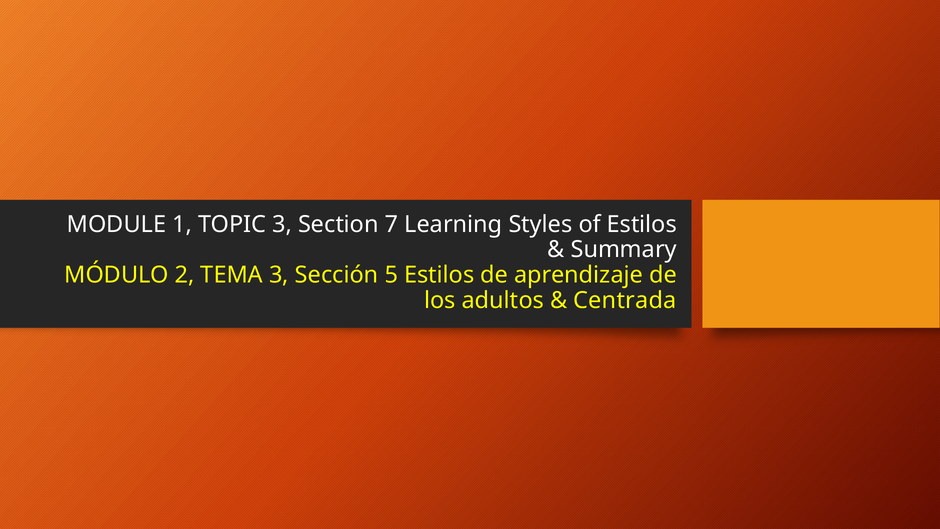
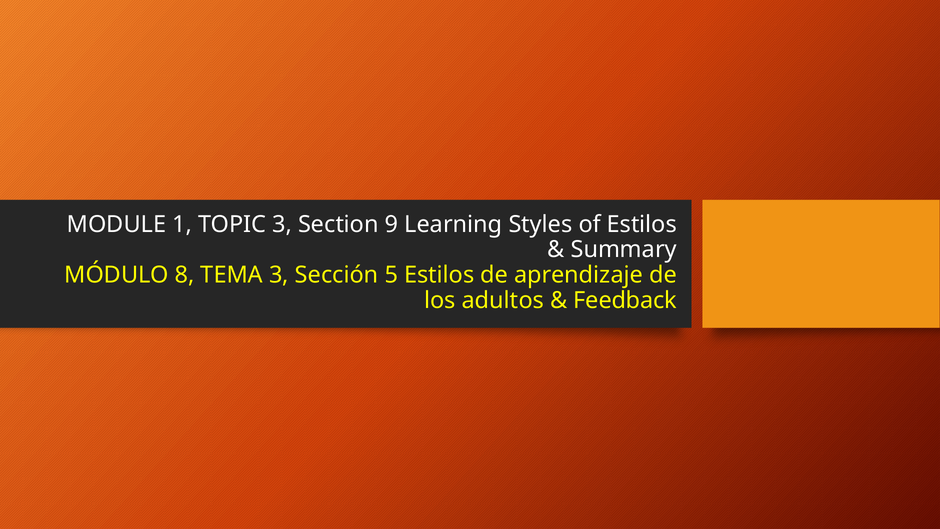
7: 7 -> 9 (392, 224)
2: 2 -> 8 (185, 275)
Centrada: Centrada -> Feedback (625, 300)
